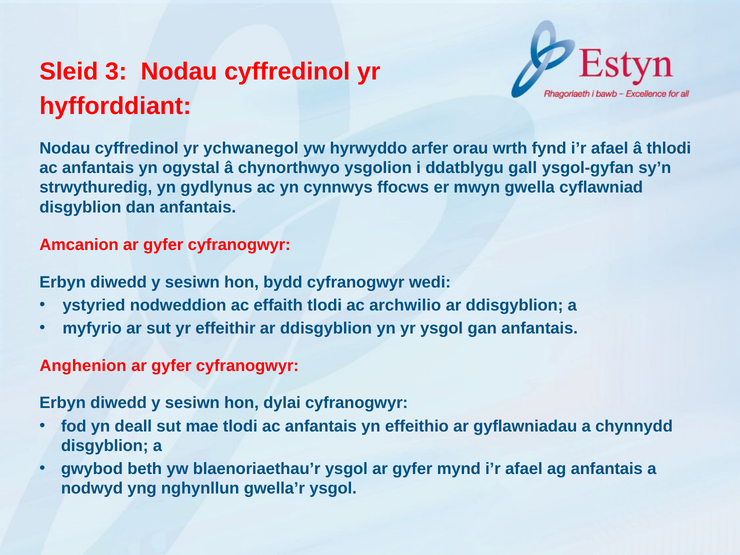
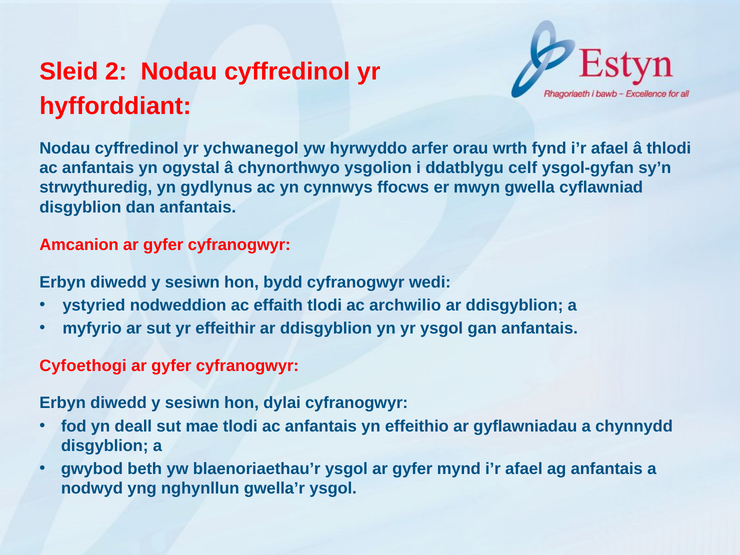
3: 3 -> 2 (116, 72)
gall: gall -> celf (523, 168)
Anghenion: Anghenion -> Cyfoethogi (83, 366)
